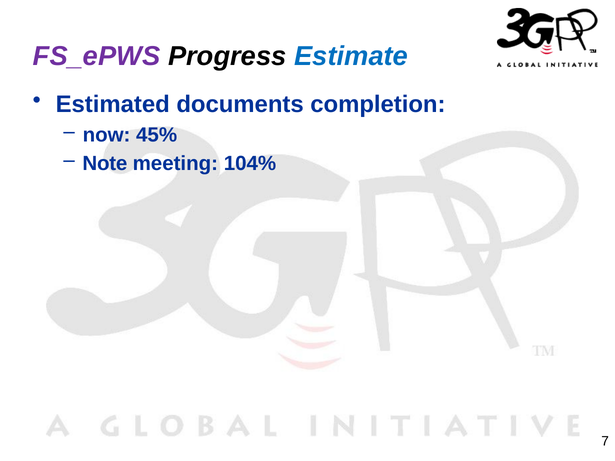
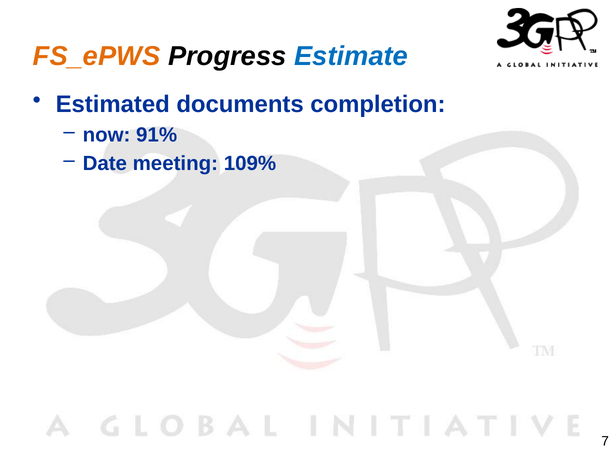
FS_ePWS colour: purple -> orange (97, 56)
45%: 45% -> 91% (157, 135)
Note: Note -> Date (105, 164)
104%: 104% -> 109% (250, 164)
